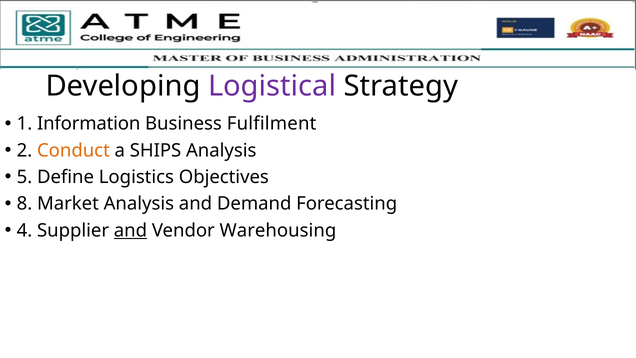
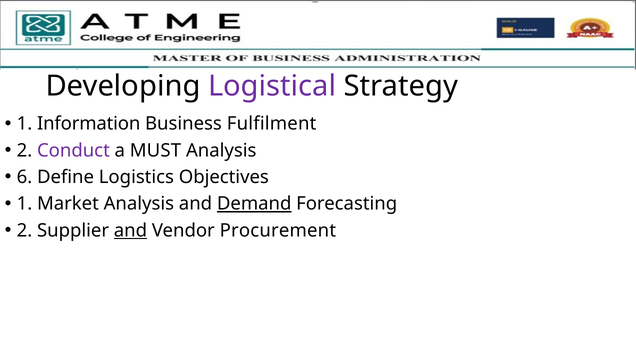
Conduct colour: orange -> purple (73, 150)
SHIPS: SHIPS -> MUST (155, 150)
5: 5 -> 6 (24, 177)
8: 8 -> 1 (24, 204)
Demand underline: none -> present (254, 204)
4: 4 -> 2 (24, 230)
Warehousing: Warehousing -> Procurement (278, 230)
